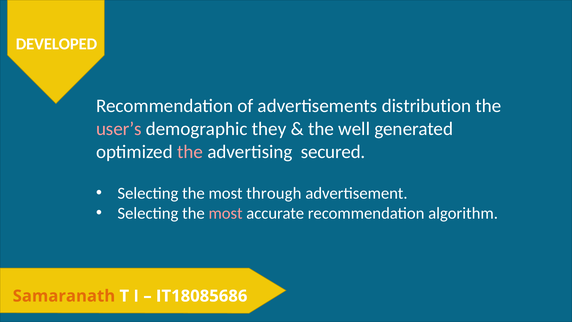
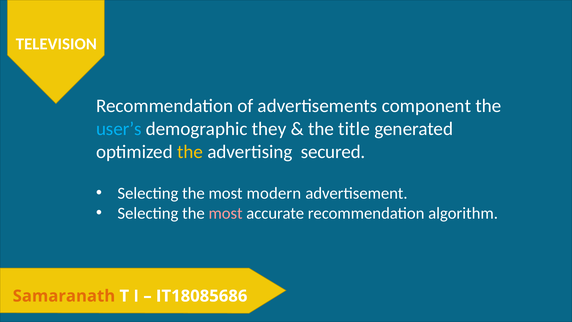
DEVELOPED: DEVELOPED -> TELEVISION (56, 44)
distribution: distribution -> component (426, 106)
user’s colour: pink -> light blue (119, 129)
well: well -> title (354, 129)
the colour: pink -> yellow (190, 152)
through: through -> modern (274, 193)
